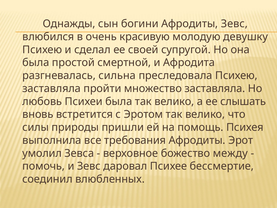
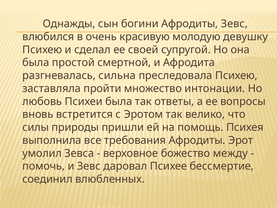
множество заставляла: заставляла -> интонации (215, 88)
была так велико: велико -> ответы (174, 101)
слышать: слышать -> вопросы (243, 101)
